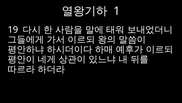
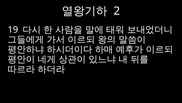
1: 1 -> 2 (117, 11)
